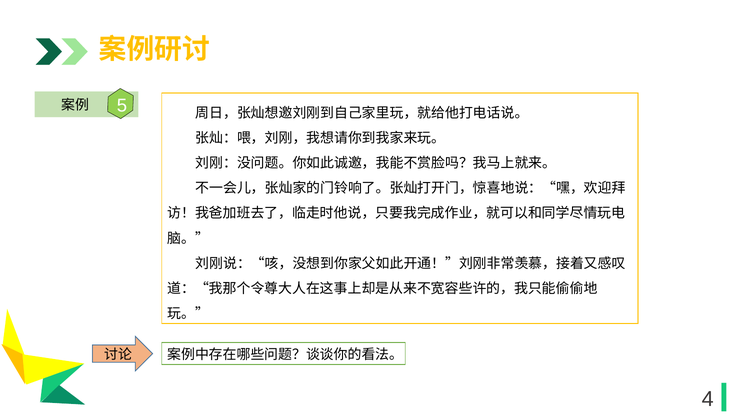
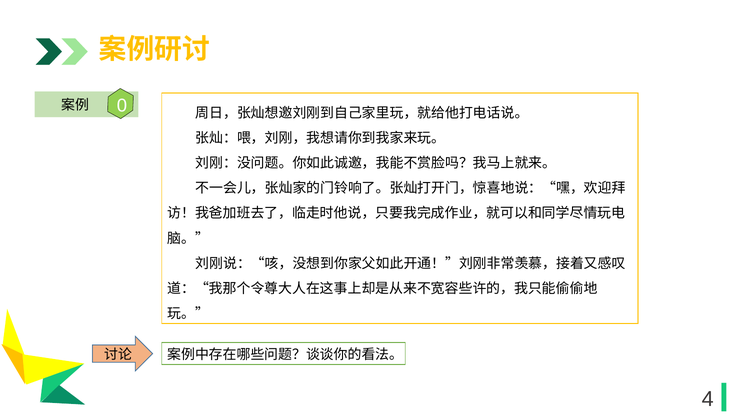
5: 5 -> 0 (122, 105)
